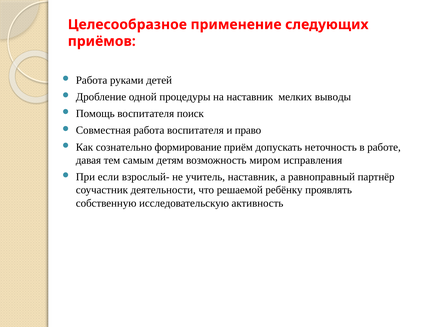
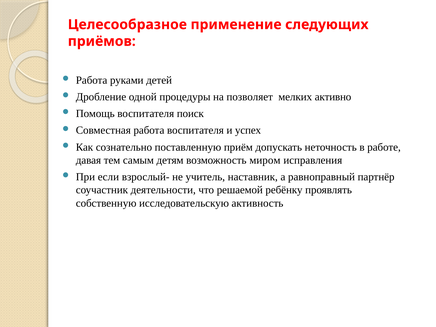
на наставник: наставник -> позволяет (250, 97)
выводы: выводы -> активно (333, 97)
право: право -> успех (248, 130)
формирование: формирование -> поставленную (188, 147)
